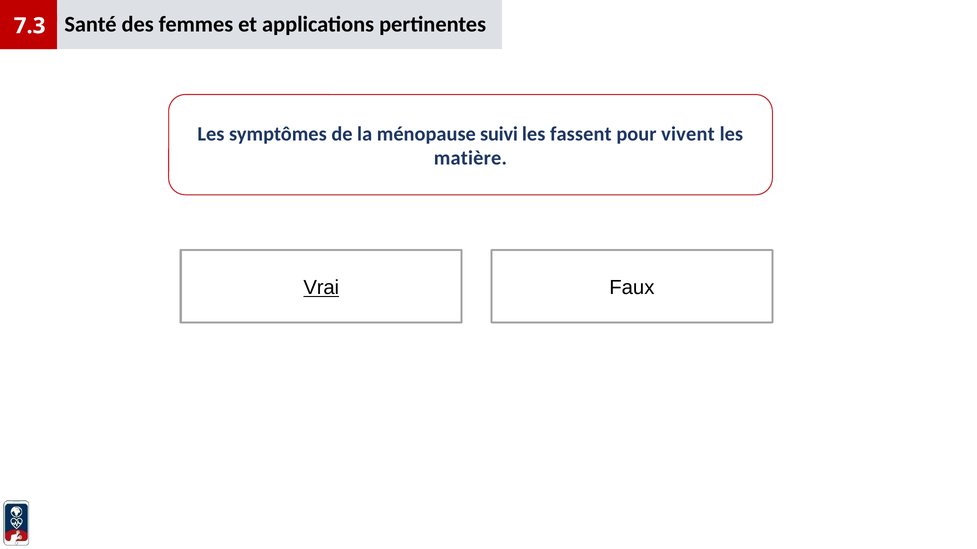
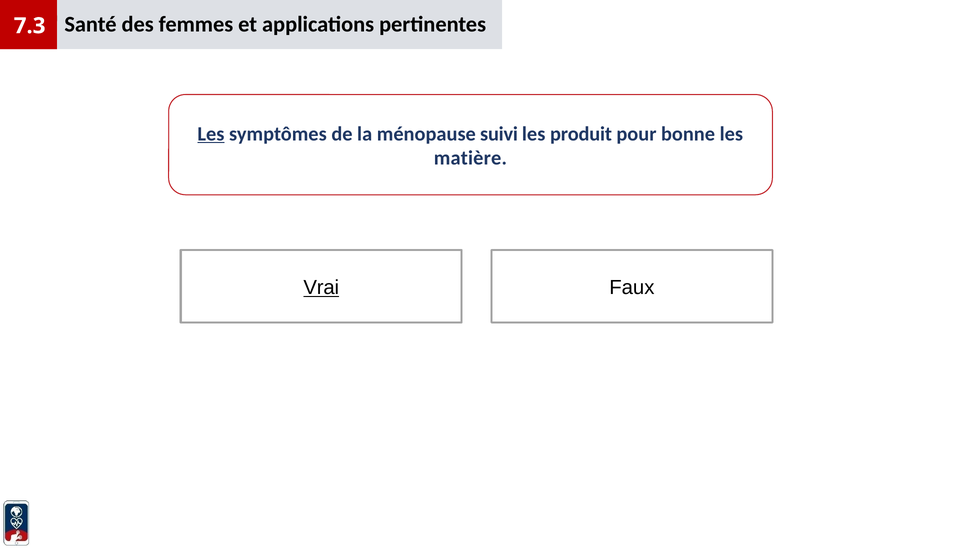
Les underline: none -> present (211, 134)
fassent: fassent -> produit (581, 134)
vivent: vivent -> bonne (688, 134)
